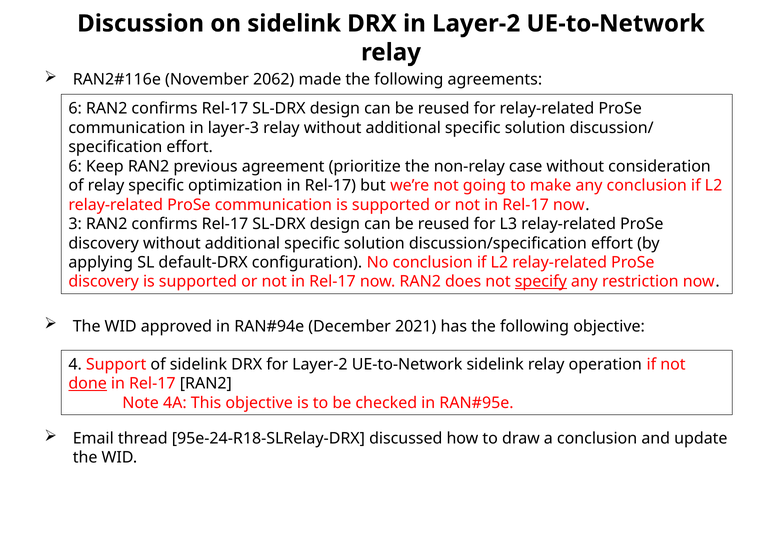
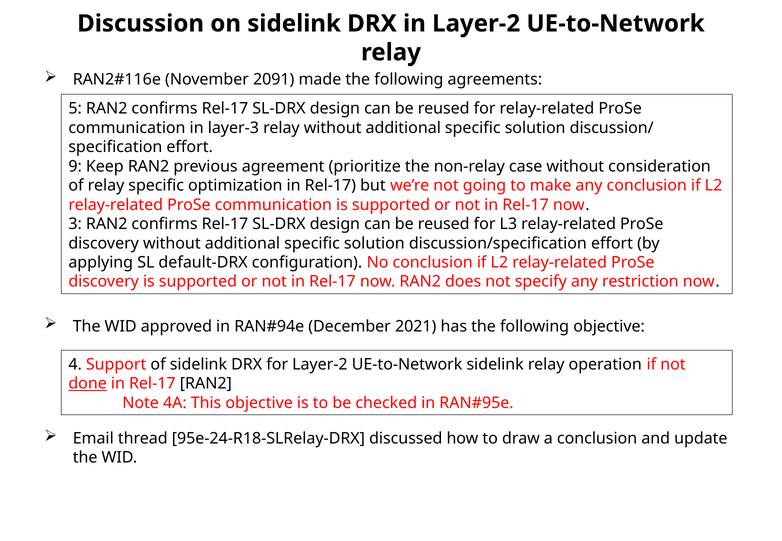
2062: 2062 -> 2091 (274, 79)
6: 6 -> 5 (75, 109)
6: 6 -> 9 (75, 166)
specify underline: present -> none (541, 282)
